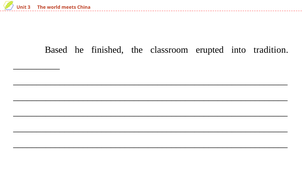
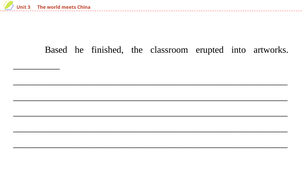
tradition: tradition -> artworks (271, 50)
